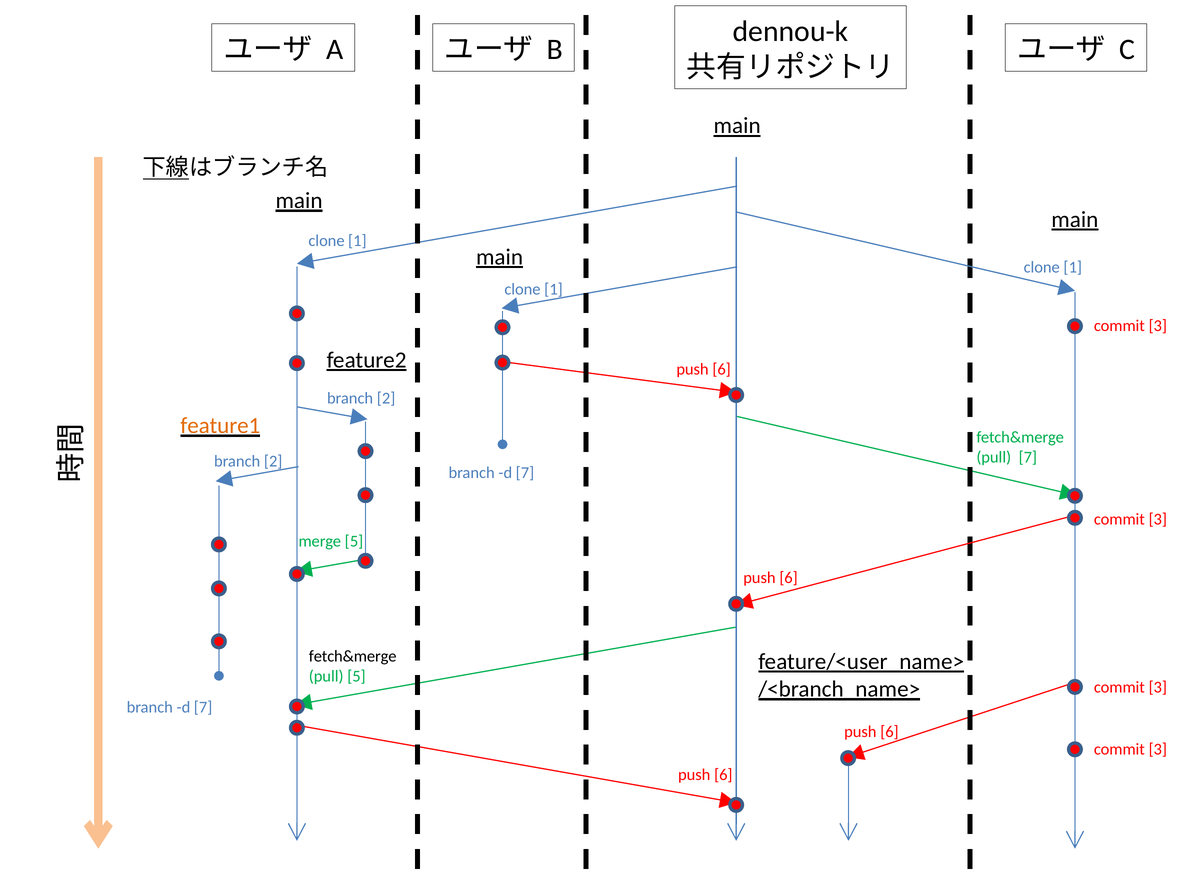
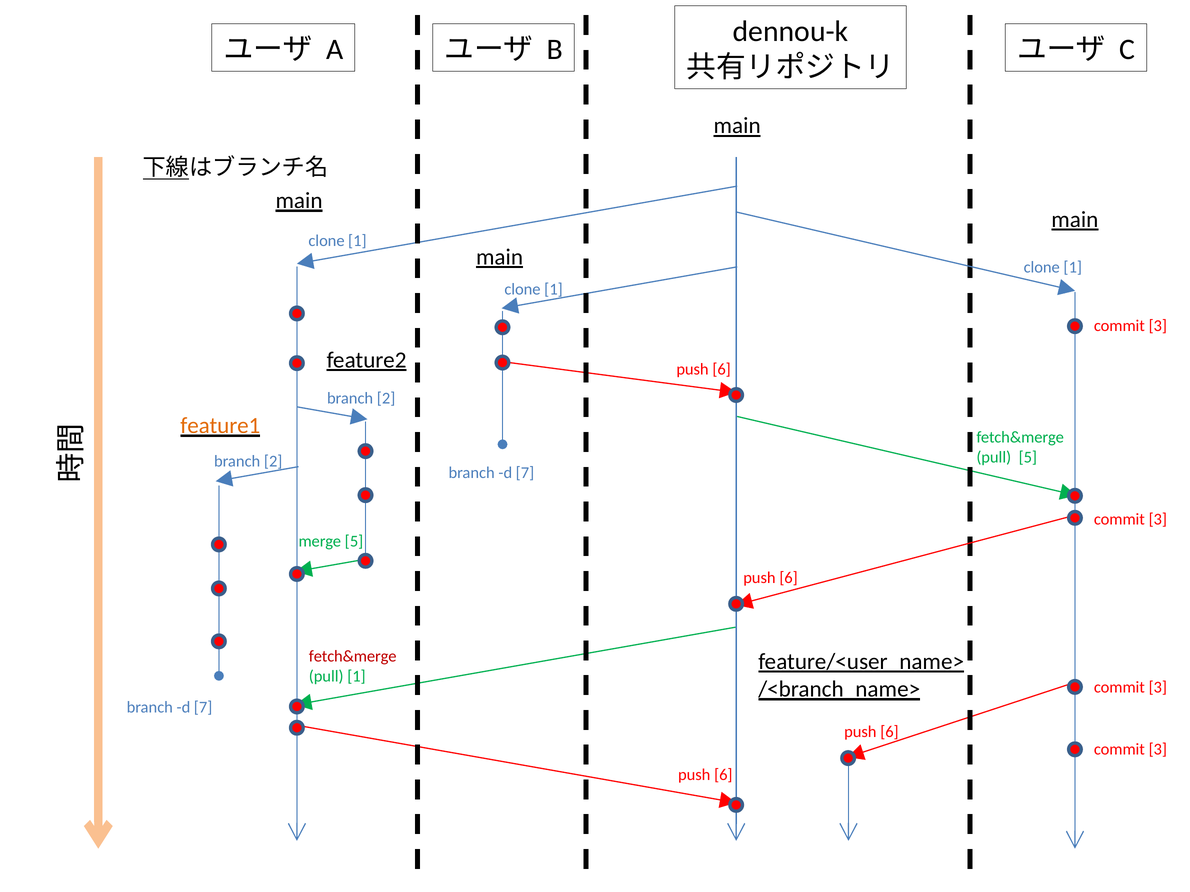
pull 7: 7 -> 5 (1028, 458)
fetch&merge colour: black -> red (353, 657)
pull 5: 5 -> 1 (356, 676)
